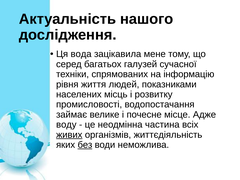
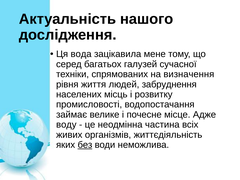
інформацію: інформацію -> визначення (189, 74)
показниками: показниками -> забруднення (169, 84)
живих underline: present -> none (69, 135)
